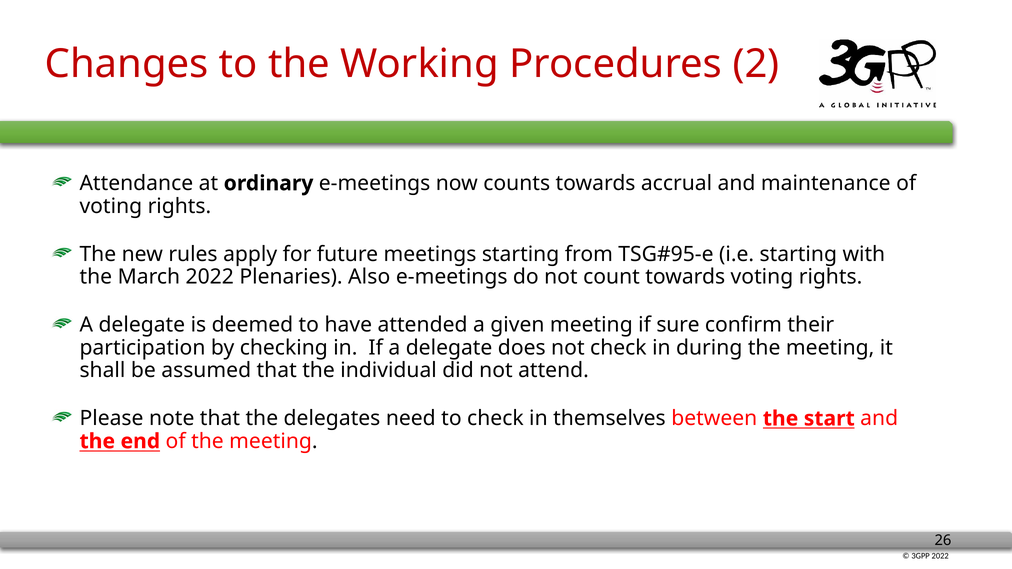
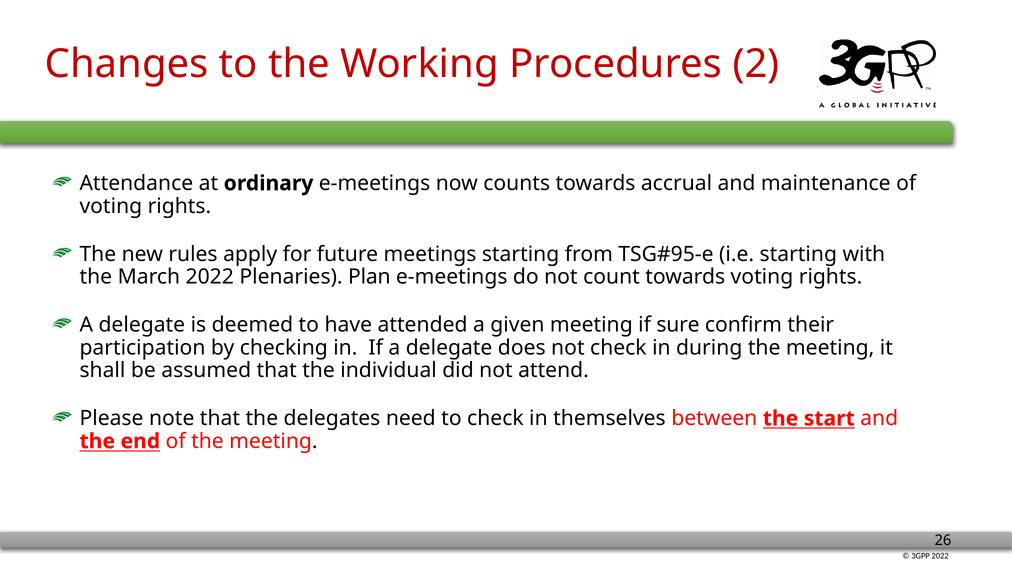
Also: Also -> Plan (369, 277)
